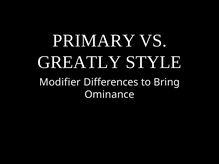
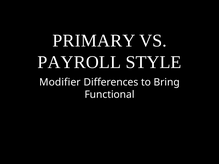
GREATLY: GREATLY -> PAYROLL (79, 62)
Ominance: Ominance -> Functional (110, 95)
